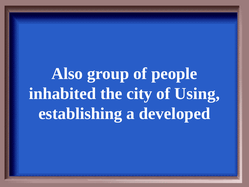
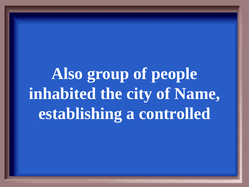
Using: Using -> Name (197, 93)
developed: developed -> controlled (175, 113)
